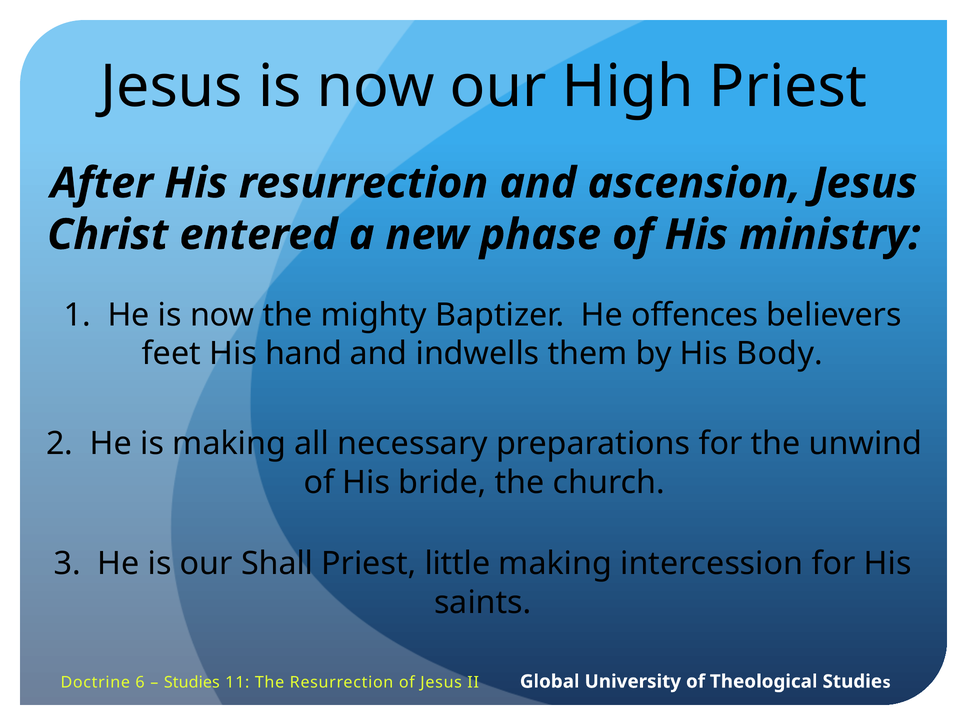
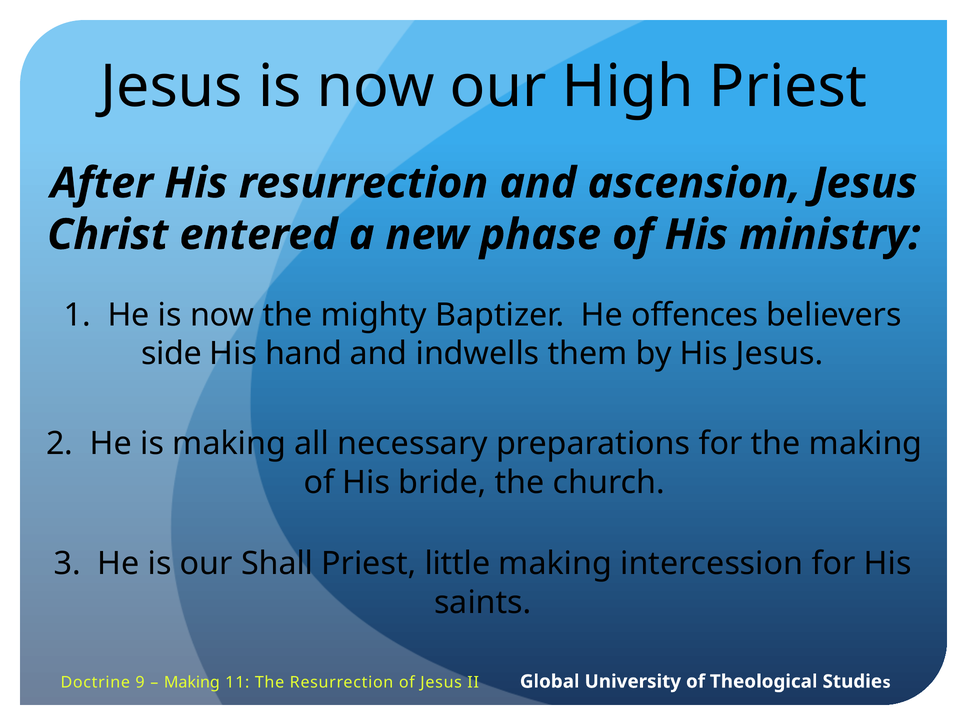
feet: feet -> side (172, 354)
His Body: Body -> Jesus (780, 354)
the unwind: unwind -> making (866, 444)
6: 6 -> 9 (140, 683)
Studies: Studies -> Making (192, 683)
